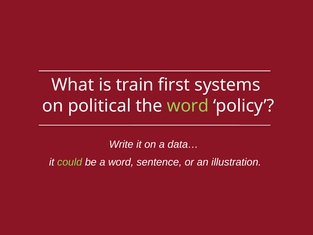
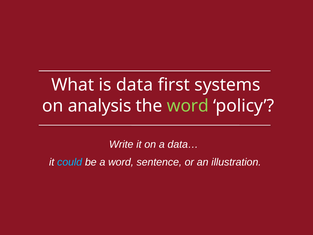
train: train -> data (135, 85)
political: political -> analysis (100, 106)
could colour: light green -> light blue (70, 162)
